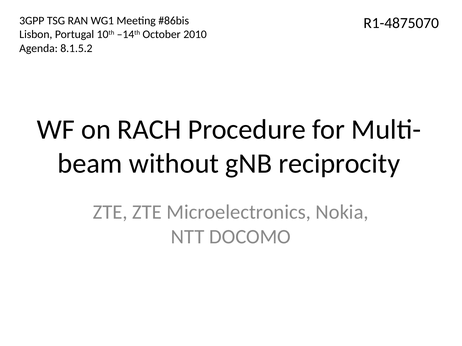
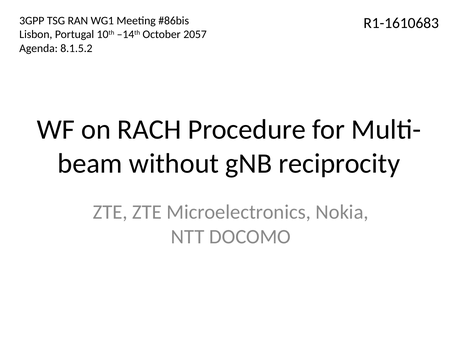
R1-4875070: R1-4875070 -> R1-1610683 (401, 23)
2010: 2010 -> 2057 (195, 35)
